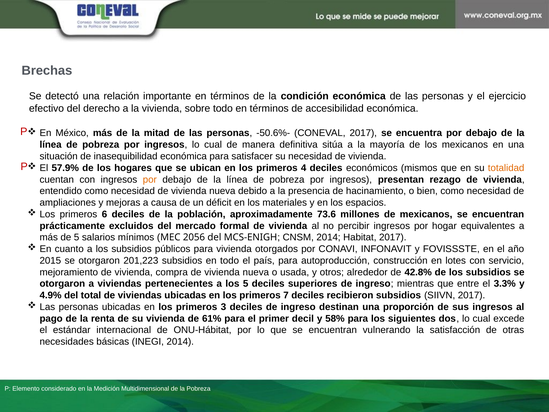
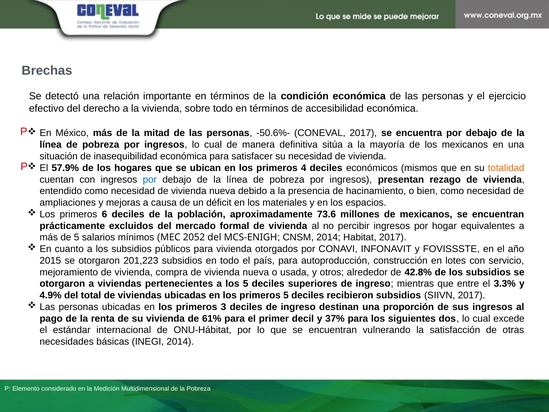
por colour: orange -> blue (150, 179)
2056: 2056 -> 2052 (194, 237)
primeros 7: 7 -> 5 (286, 295)
58%: 58% -> 37% (335, 318)
